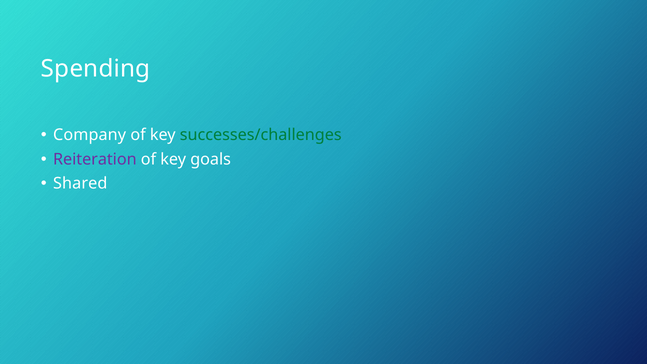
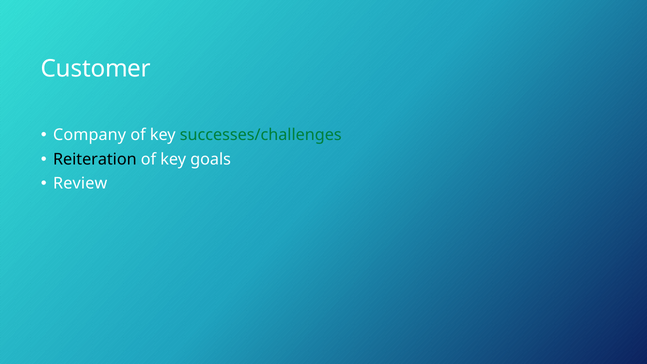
Spending: Spending -> Customer (96, 68)
Reiteration colour: purple -> black (95, 159)
Shared: Shared -> Review (80, 183)
